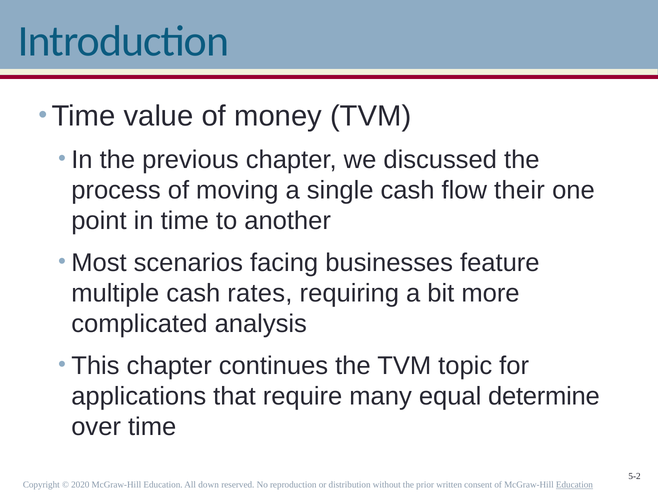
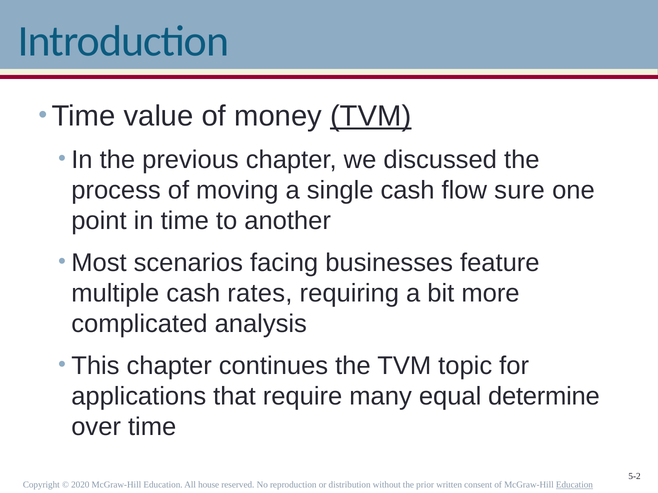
TVM underline: none -> present (371, 116)
their: their -> sure (519, 190)
down: down -> house (209, 485)
